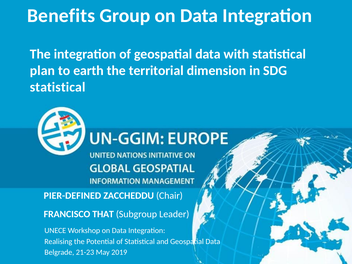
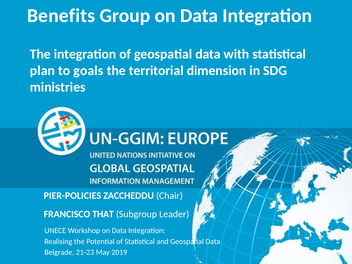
earth: earth -> goals (88, 71)
statistical: statistical -> ministries (58, 87)
PIER-DEFINED: PIER-DEFINED -> PIER-POLICIES (72, 196)
